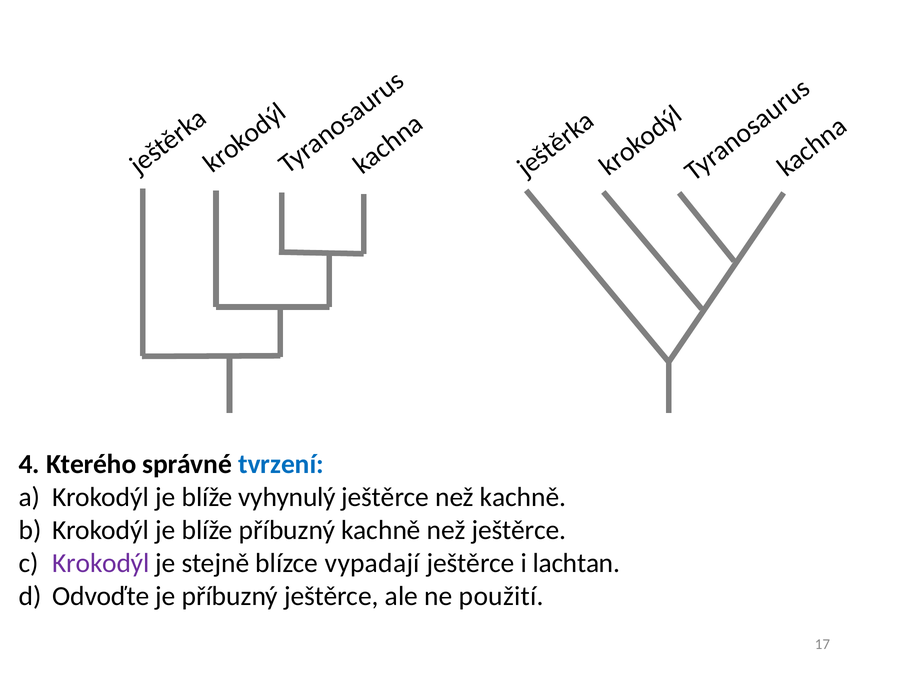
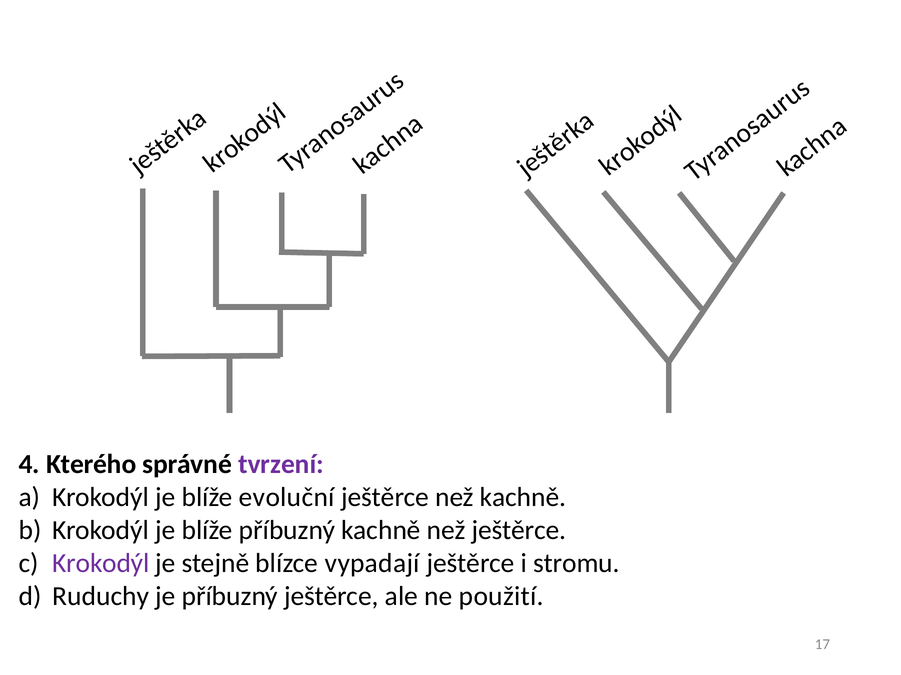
tvrzení colour: blue -> purple (281, 465)
vyhynulý: vyhynulý -> evoluční (287, 498)
lachtan: lachtan -> stromu (576, 564)
Odvoďte: Odvoďte -> Ruduchy (101, 597)
